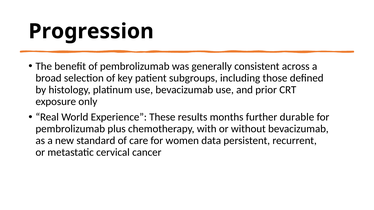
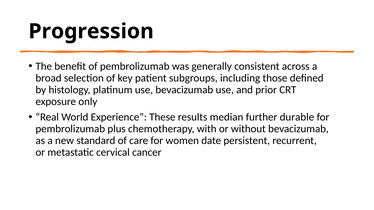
months: months -> median (227, 117)
data: data -> date (211, 141)
